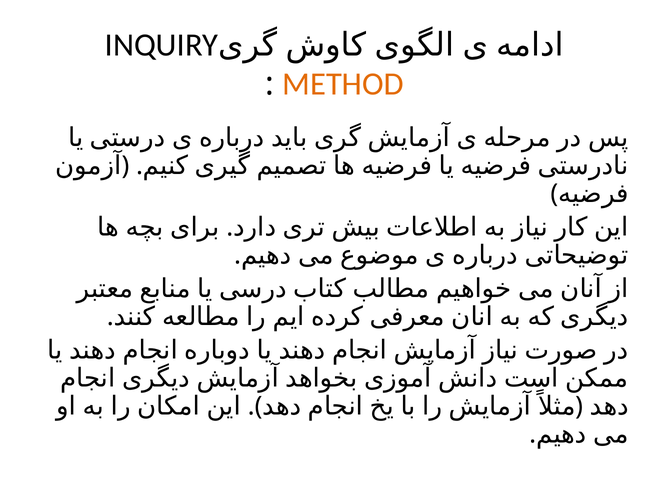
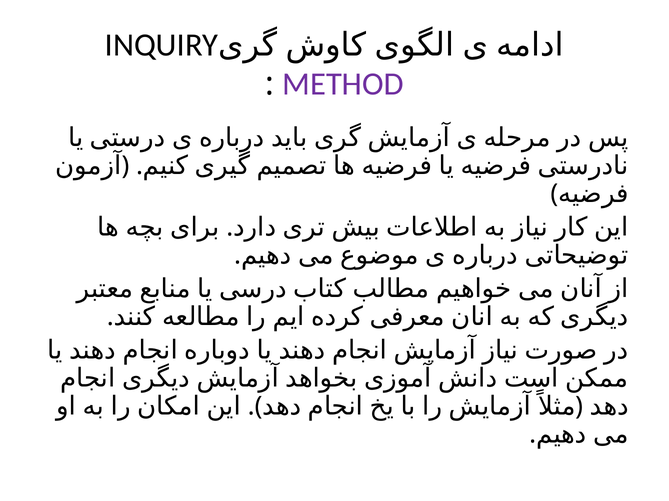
METHOD colour: orange -> purple (343, 84)
